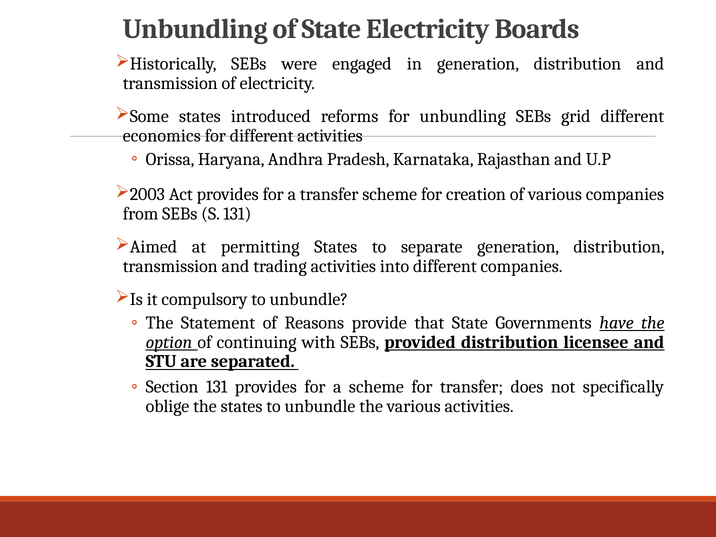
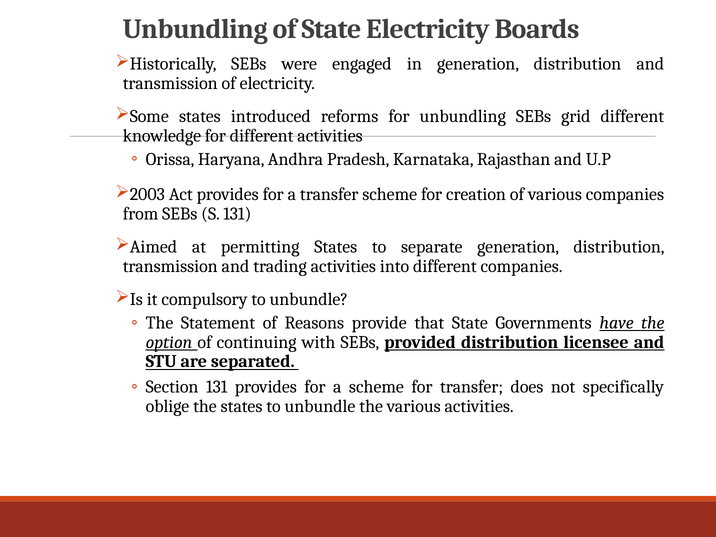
economics: economics -> knowledge (162, 136)
